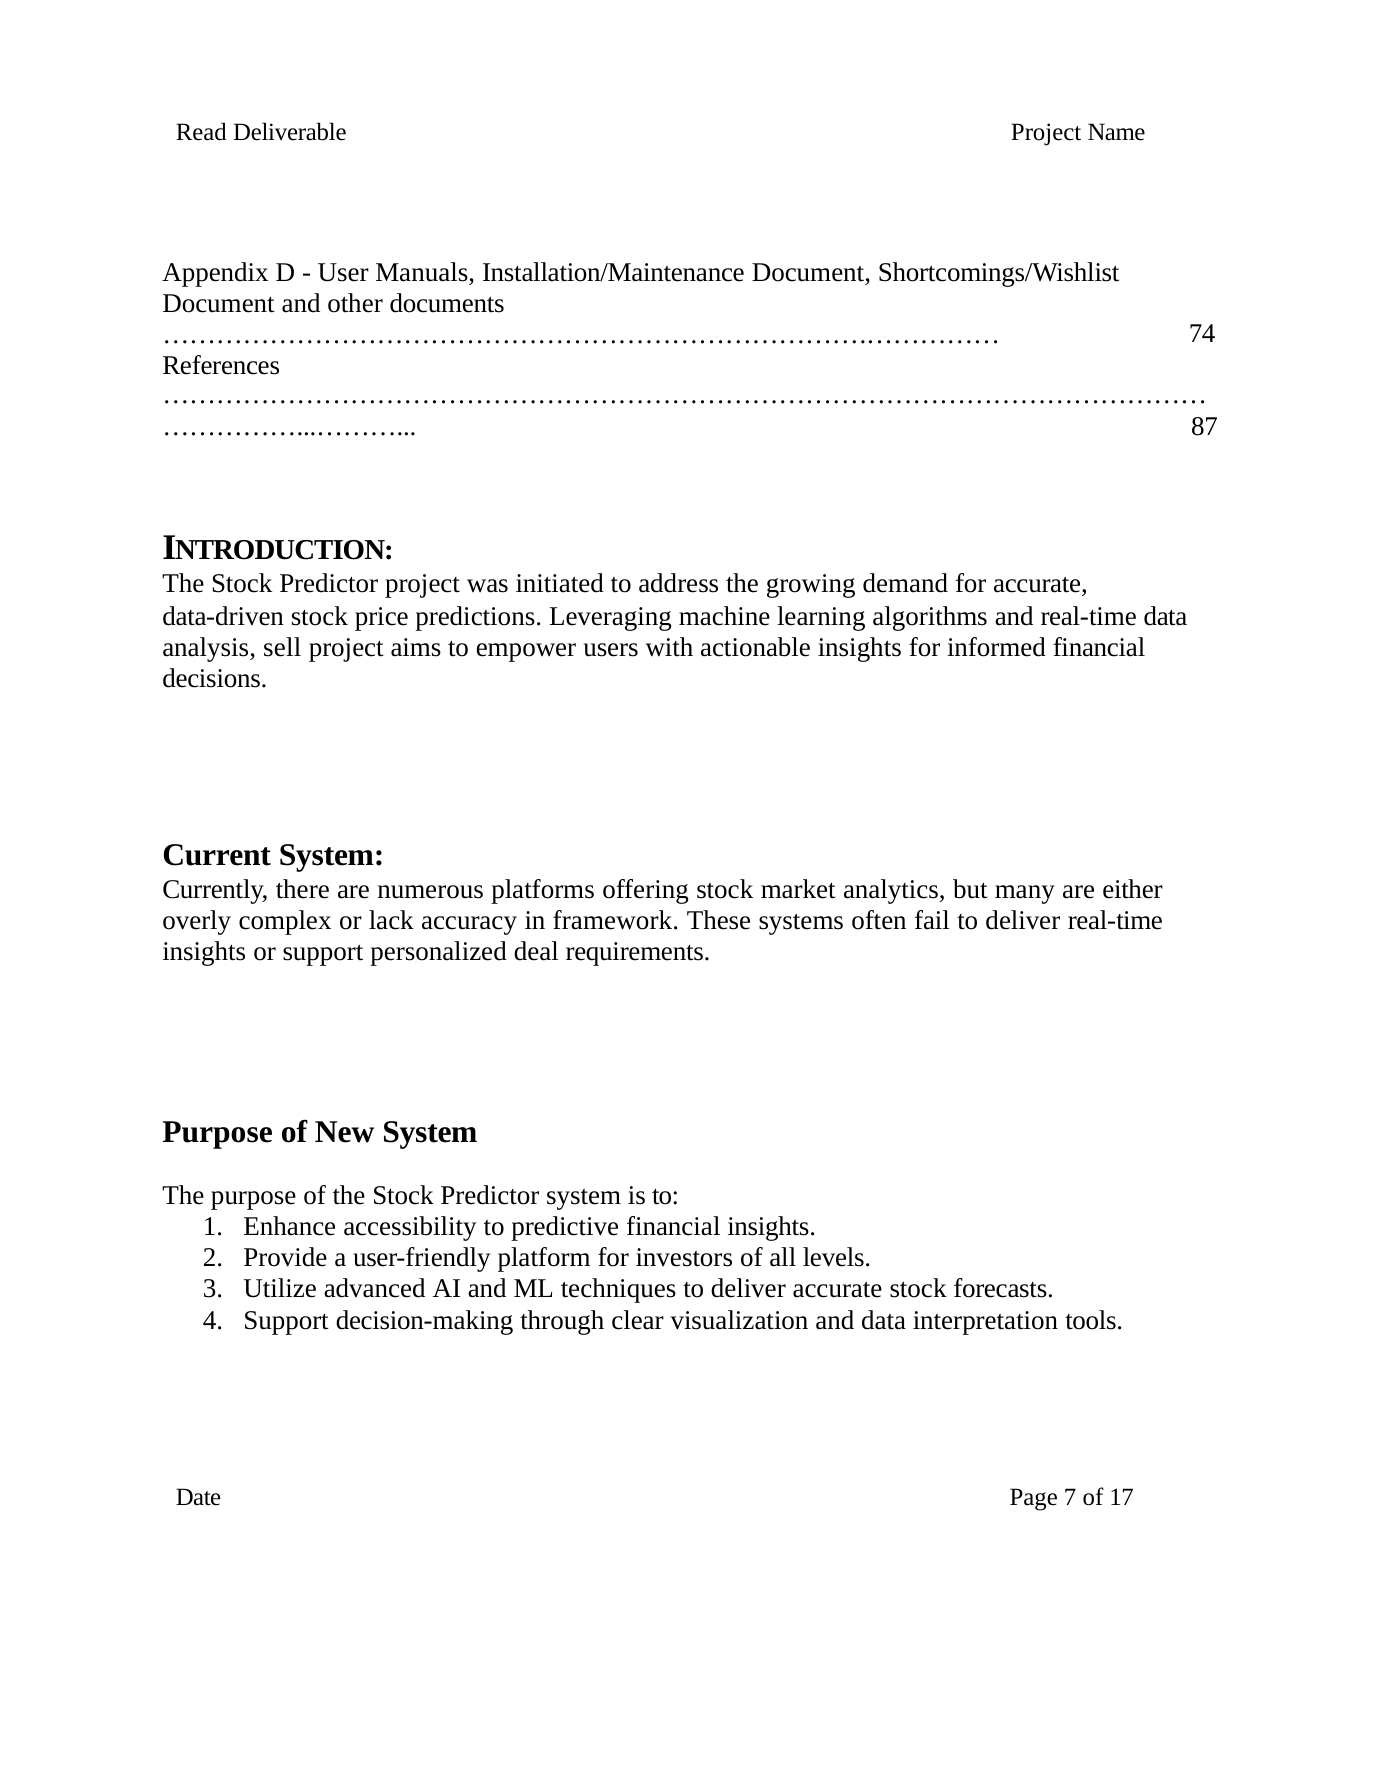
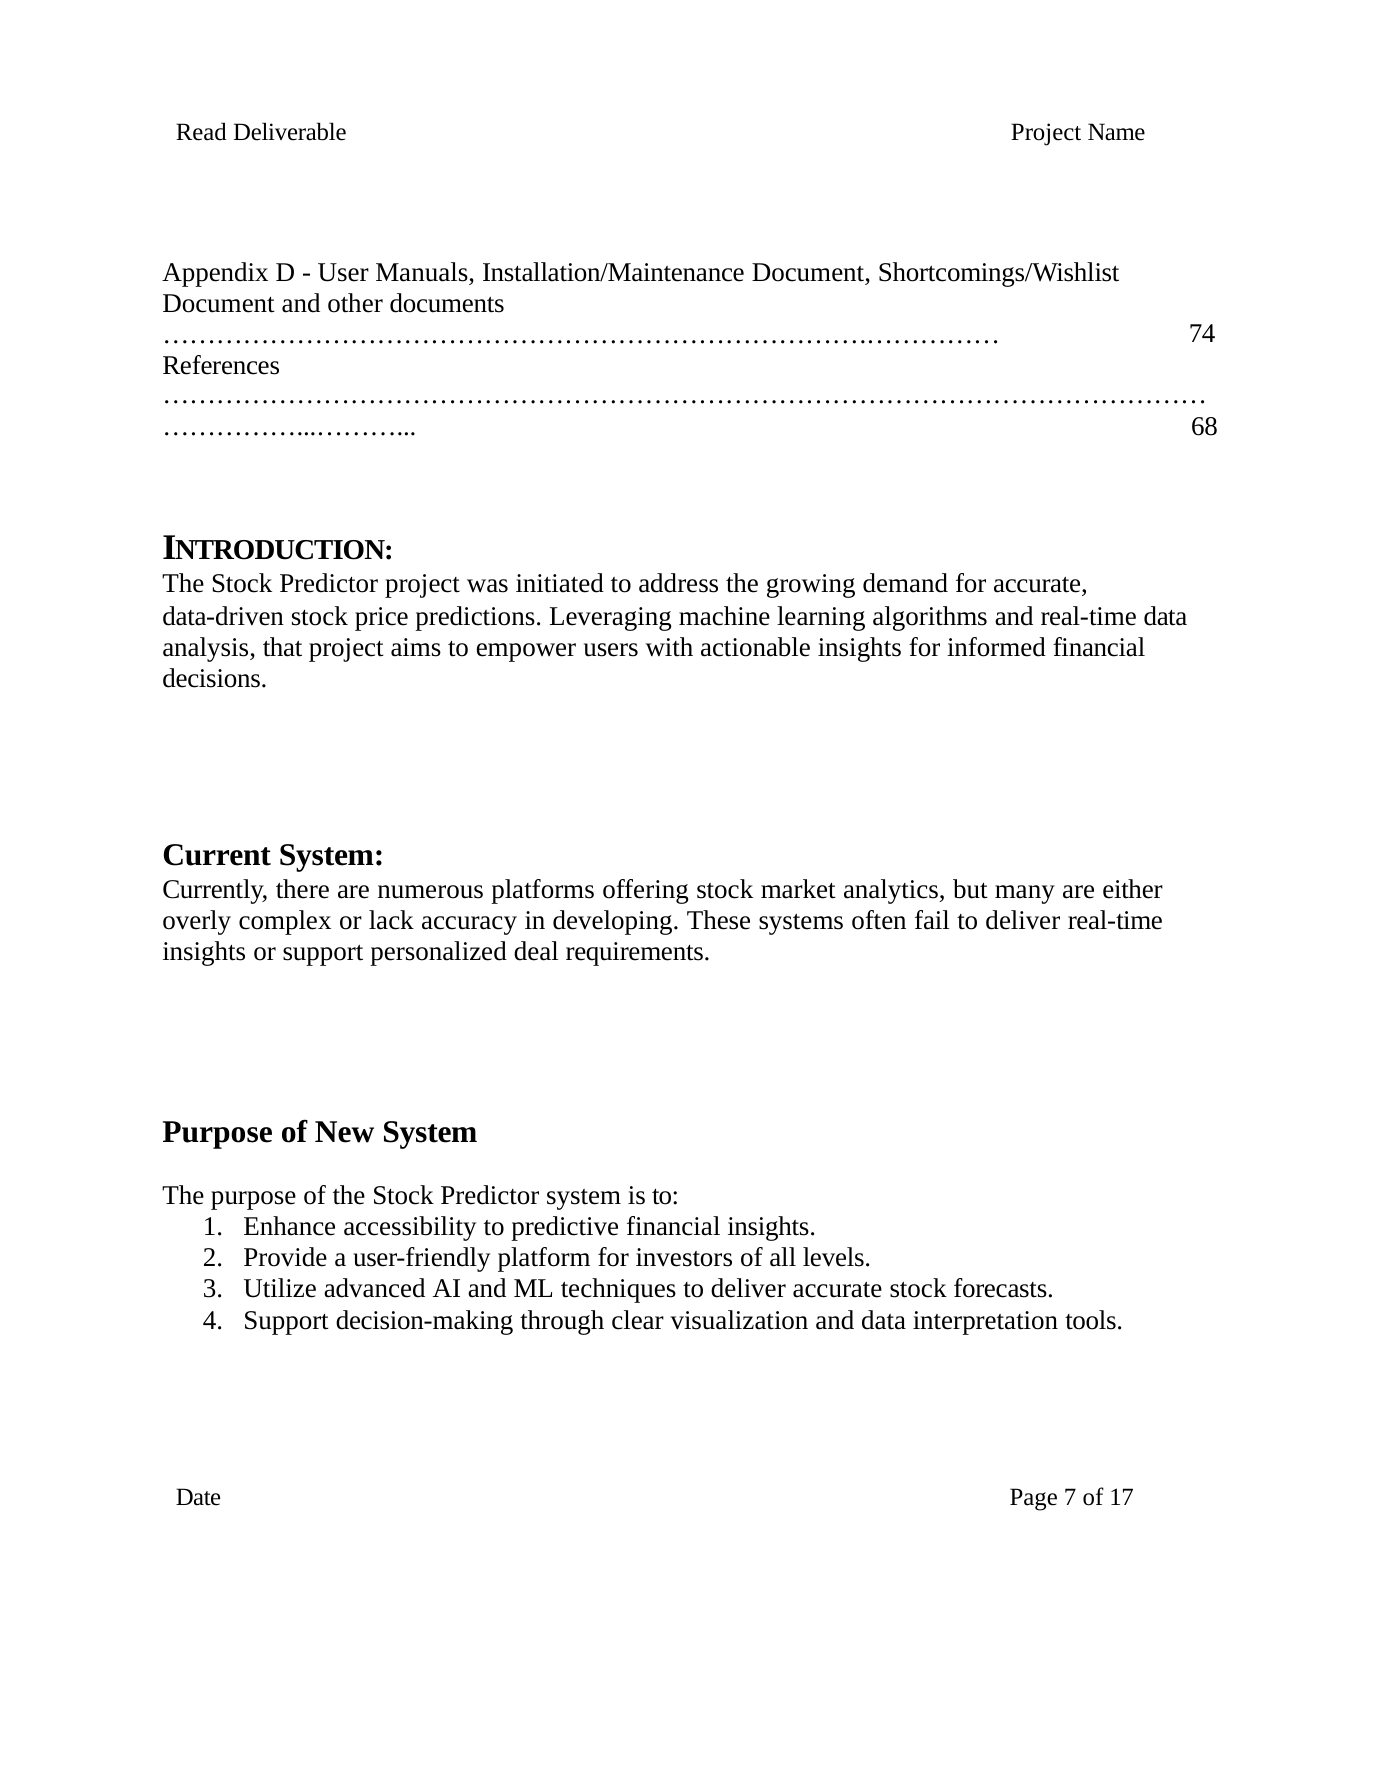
87: 87 -> 68 (1204, 427)
sell: sell -> that (283, 648)
framework: framework -> developing (616, 921)
